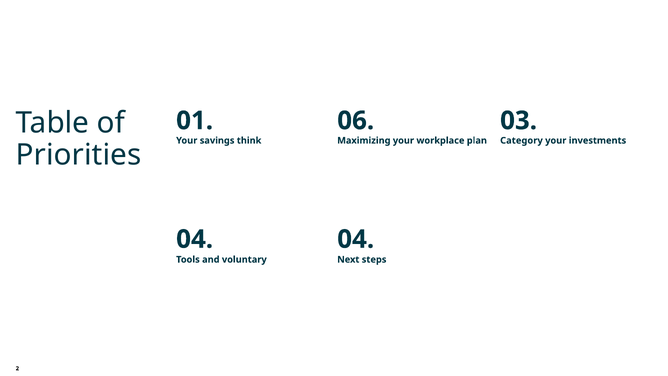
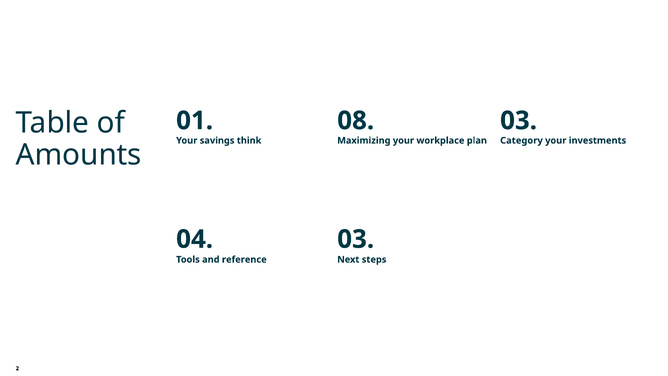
06: 06 -> 08 (356, 121)
Priorities: Priorities -> Amounts (79, 155)
04 04: 04 -> 03 (356, 239)
voluntary: voluntary -> reference (244, 259)
